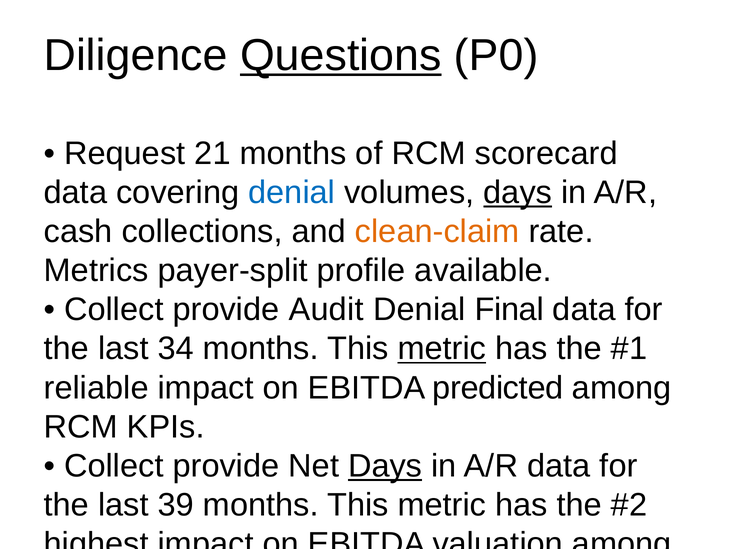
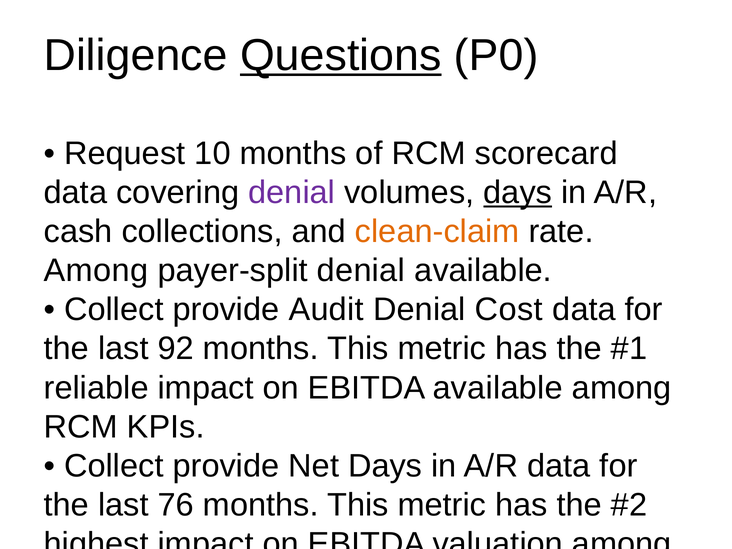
21: 21 -> 10 (212, 154)
denial colour: blue -> purple (292, 193)
Metrics: Metrics -> Among (96, 271)
payer-split profile: profile -> denial (361, 271)
Denial Final: Final -> Cost (509, 310)
34: 34 -> 92 (176, 349)
metric underline: present -> none (442, 349)
EBITDA predicted: predicted -> available (498, 388)
Days underline: present -> none (385, 466)
39: 39 -> 76 (176, 505)
